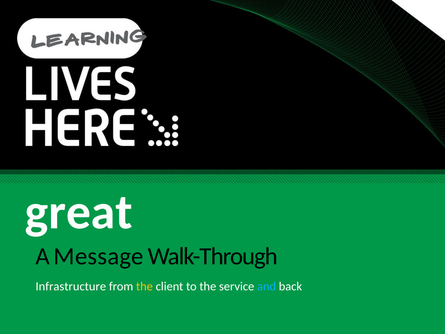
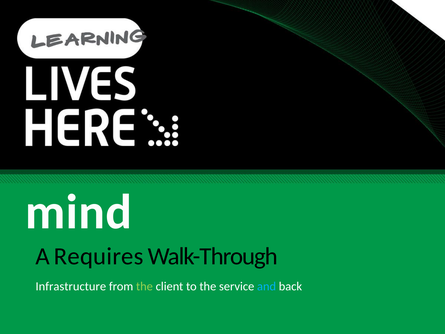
great: great -> mind (79, 212)
Message: Message -> Requires (99, 256)
the colour: yellow -> light green (144, 286)
